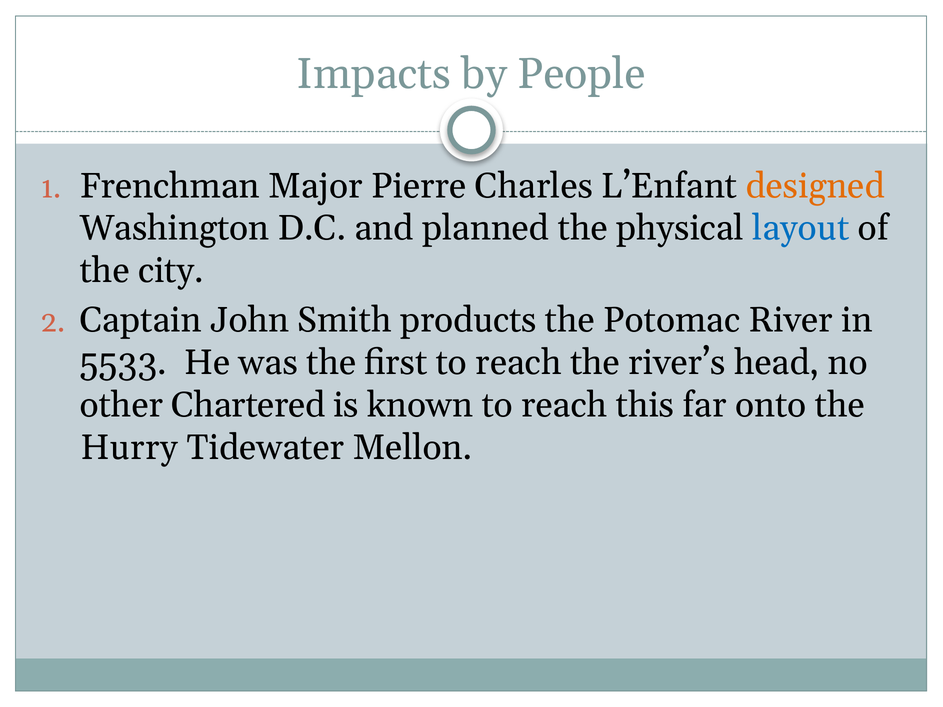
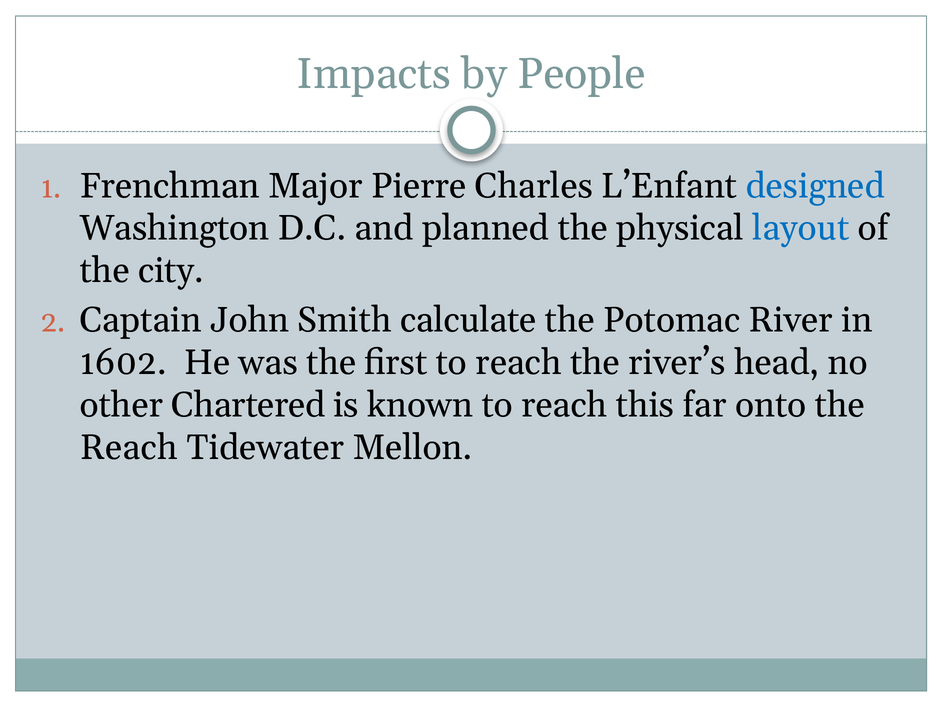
designed colour: orange -> blue (815, 186)
products: products -> calculate (468, 320)
5533: 5533 -> 1602 (123, 363)
Hurry: Hurry -> Reach (129, 448)
